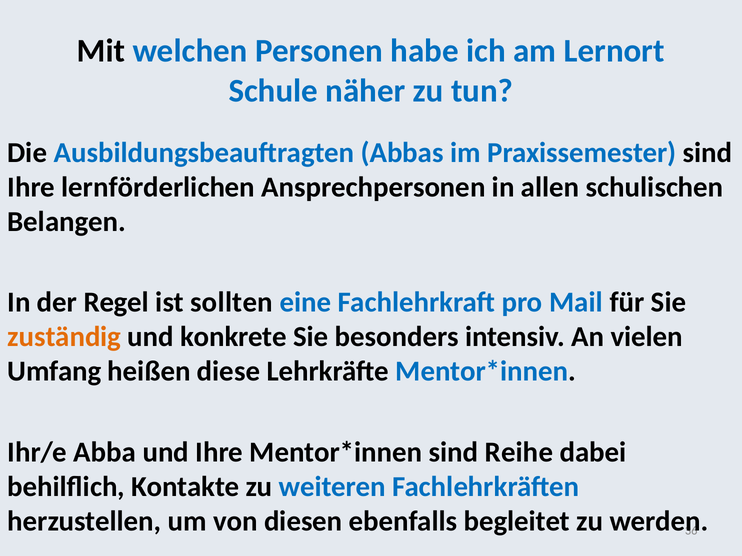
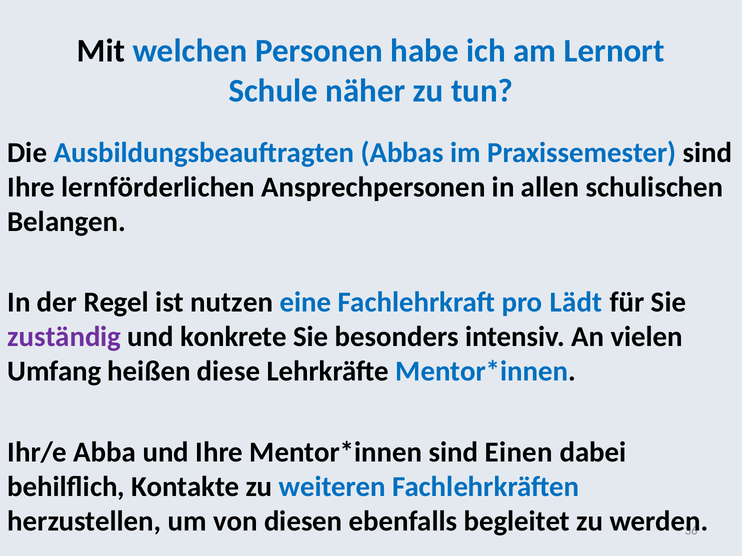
sollten: sollten -> nutzen (232, 303)
Mail: Mail -> Lädt (576, 303)
zuständig colour: orange -> purple (64, 337)
Reihe: Reihe -> Einen (519, 452)
